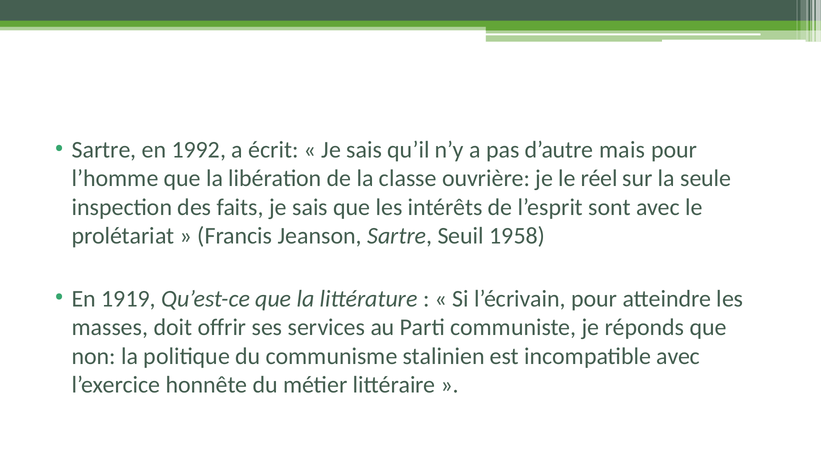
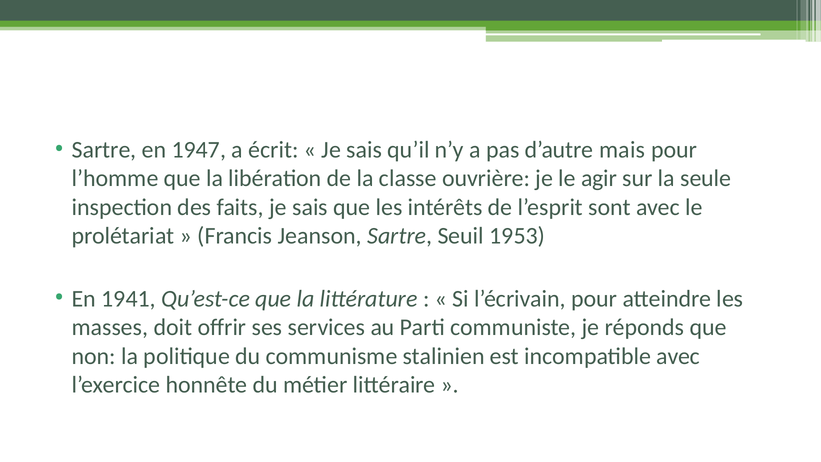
1992: 1992 -> 1947 (199, 150)
réel: réel -> agir (599, 178)
1958: 1958 -> 1953 (517, 236)
1919: 1919 -> 1941 (129, 299)
